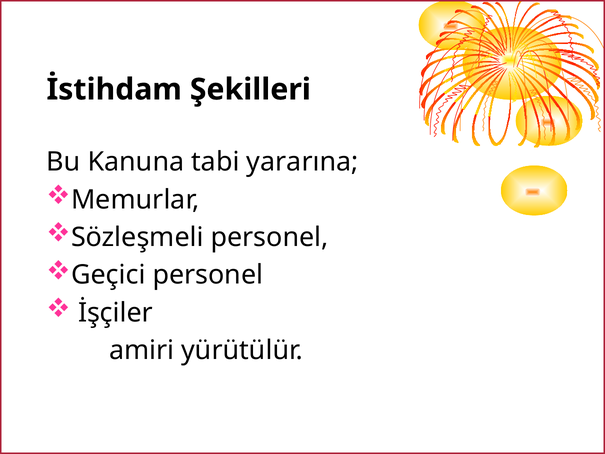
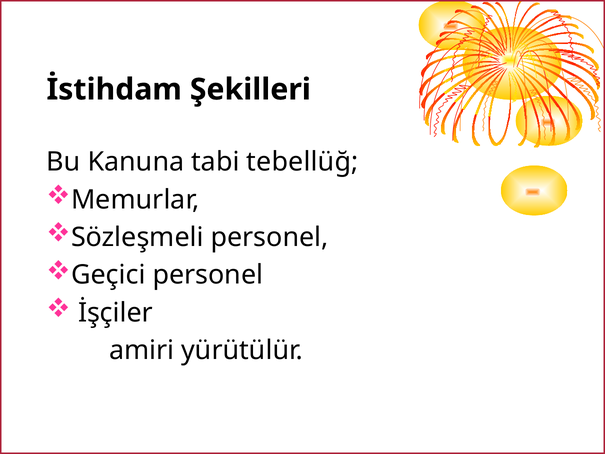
yararına: yararına -> tebellüğ (302, 162)
